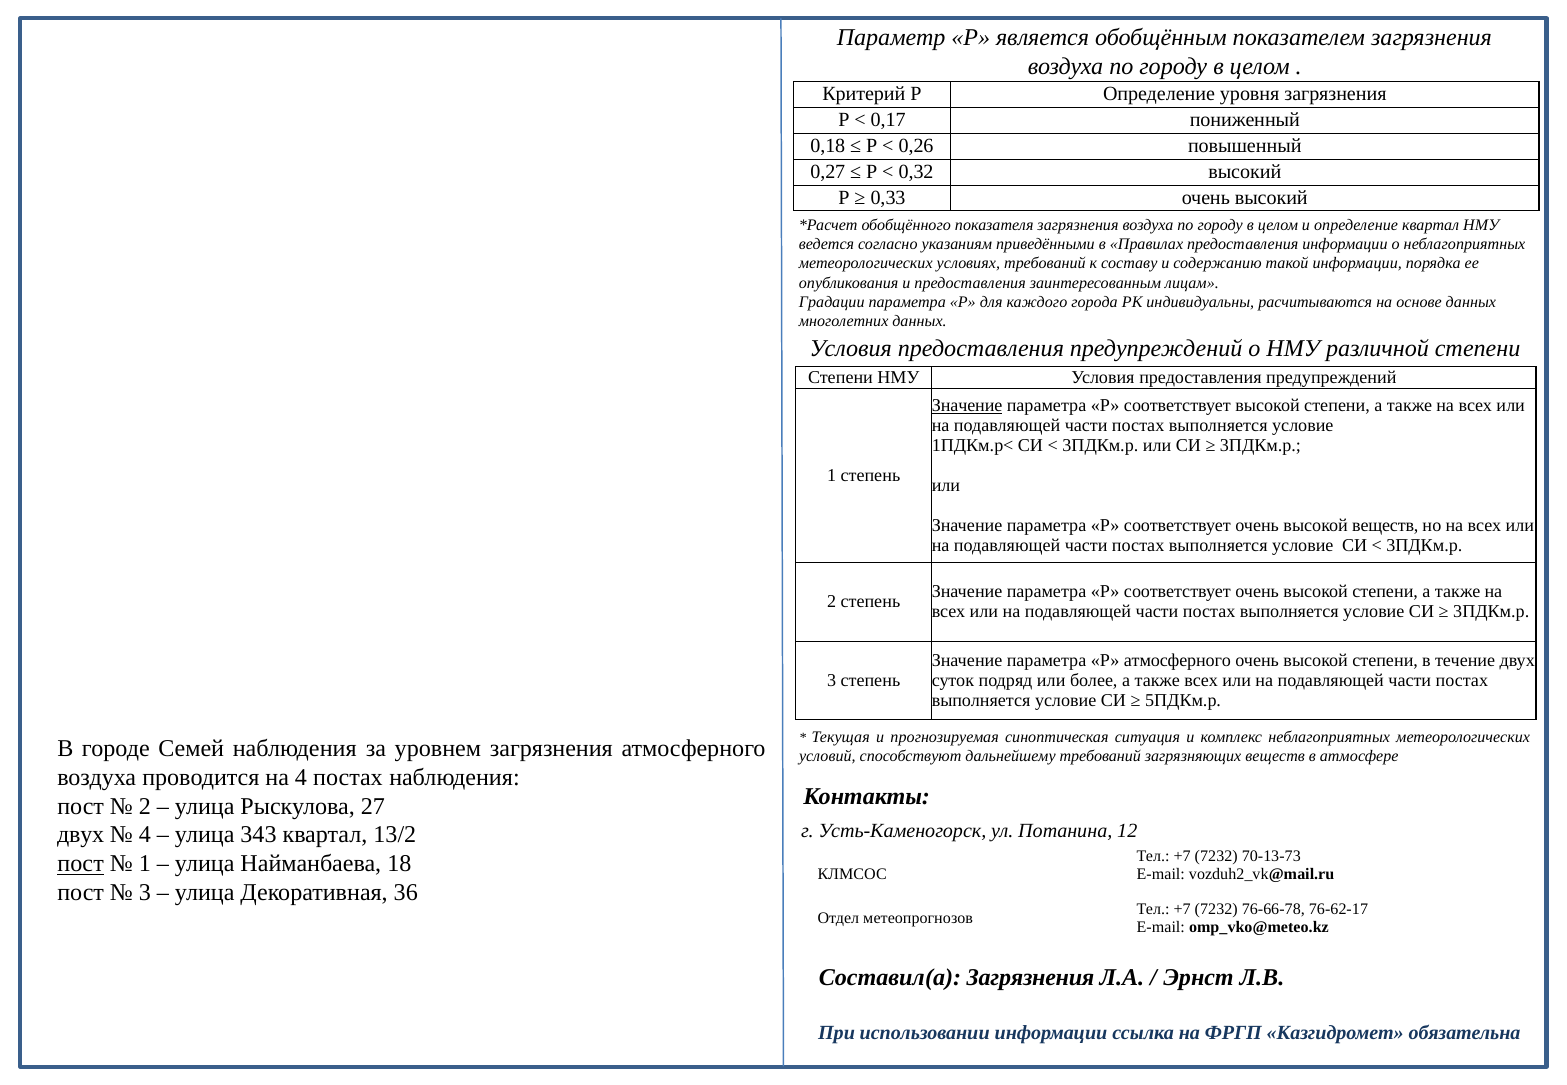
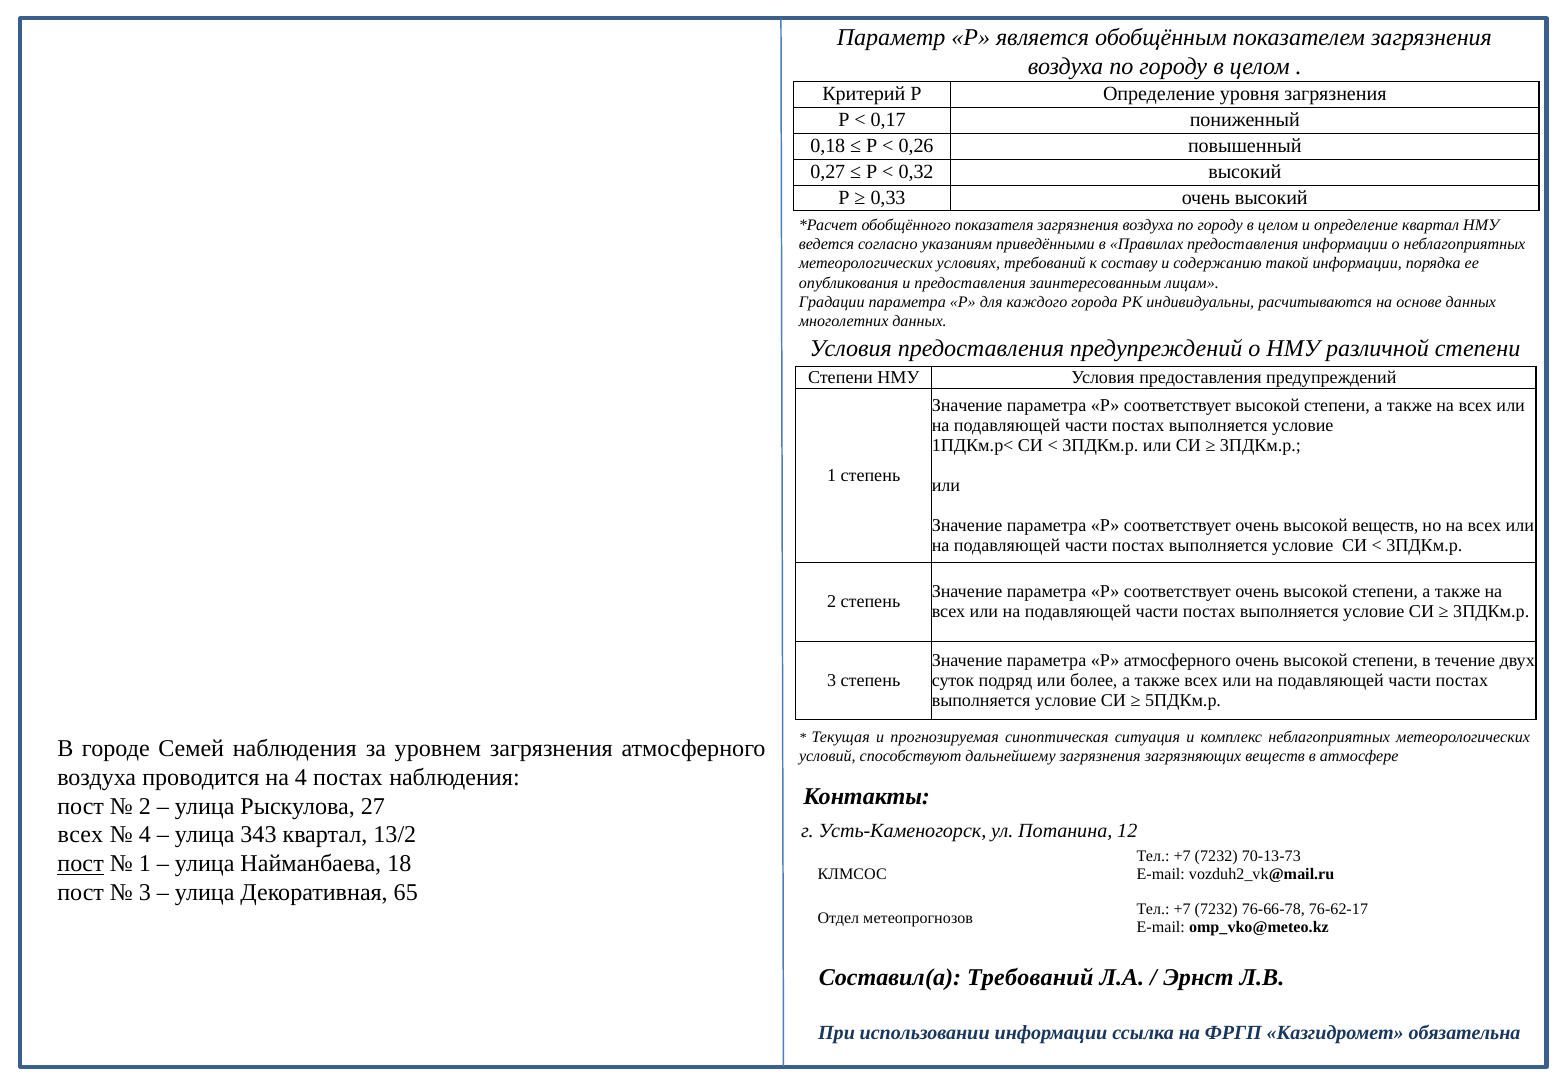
Значение underline: present -> none (967, 405)
дальнейшему требований: требований -> загрязнения (1100, 756)
двух: двух -> всех (80, 835)
36: 36 -> 65 (406, 893)
Составил(а Загрязнения: Загрязнения -> Требований (1030, 978)
